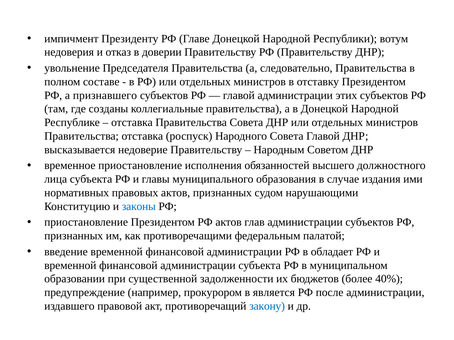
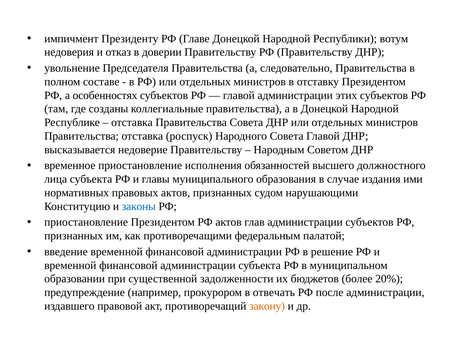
признавшего: признавшего -> особенностях (105, 95)
обладает: обладает -> решение (332, 252)
40%: 40% -> 20% (389, 279)
является: является -> отвечать (274, 293)
закону colour: blue -> orange (267, 307)
